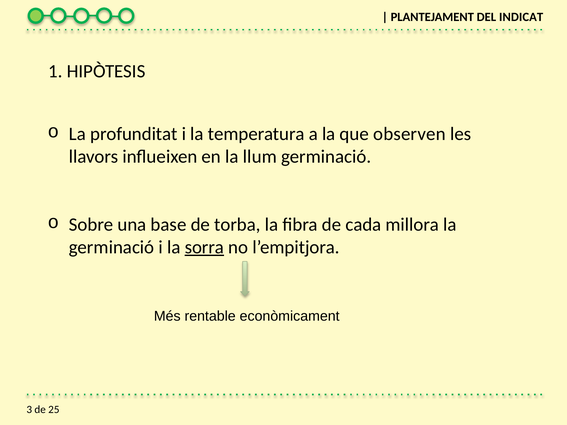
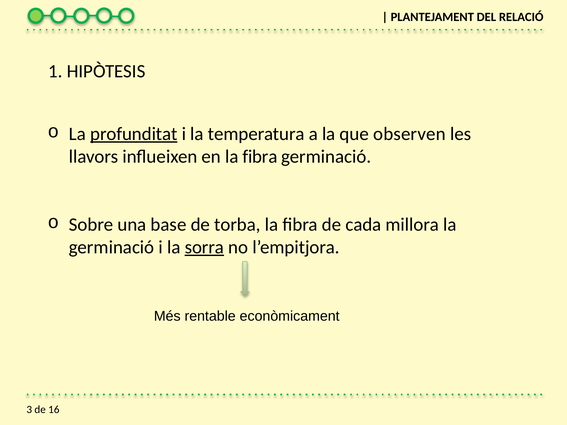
INDICAT: INDICAT -> RELACIÓ (521, 17)
profunditat underline: none -> present (134, 134)
en la llum: llum -> fibra (260, 157)
25: 25 -> 16 (54, 410)
